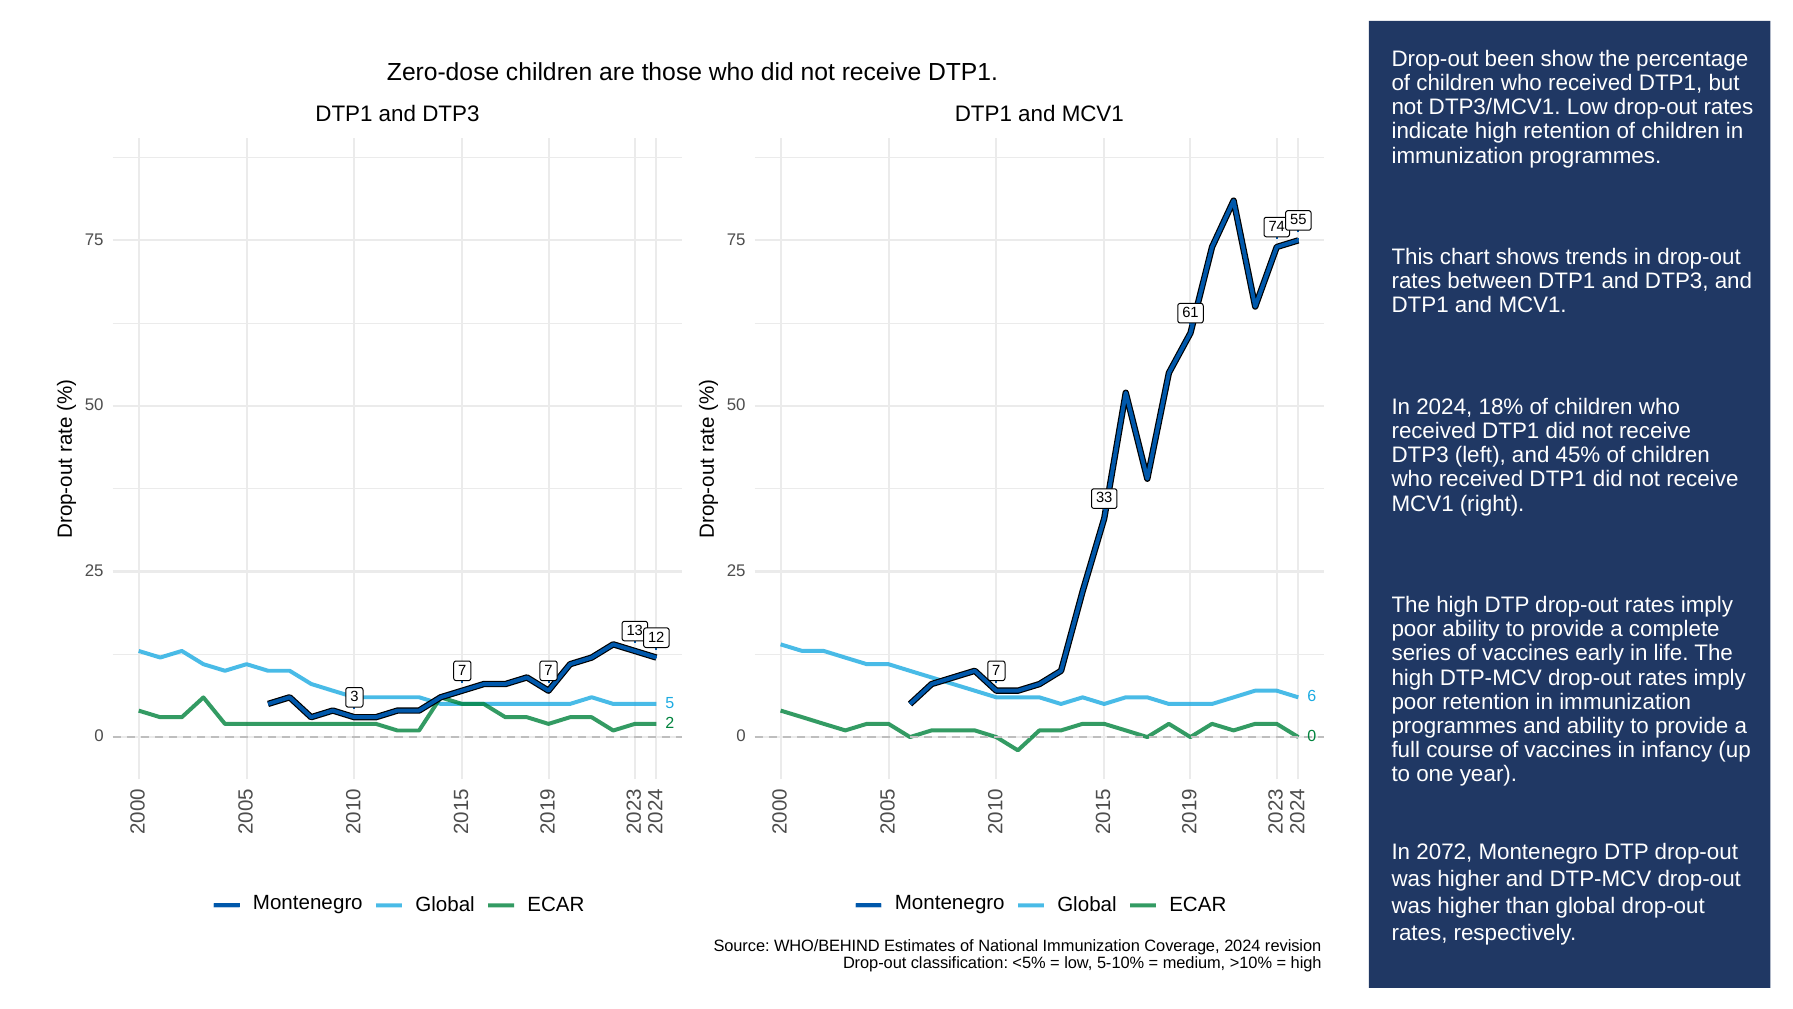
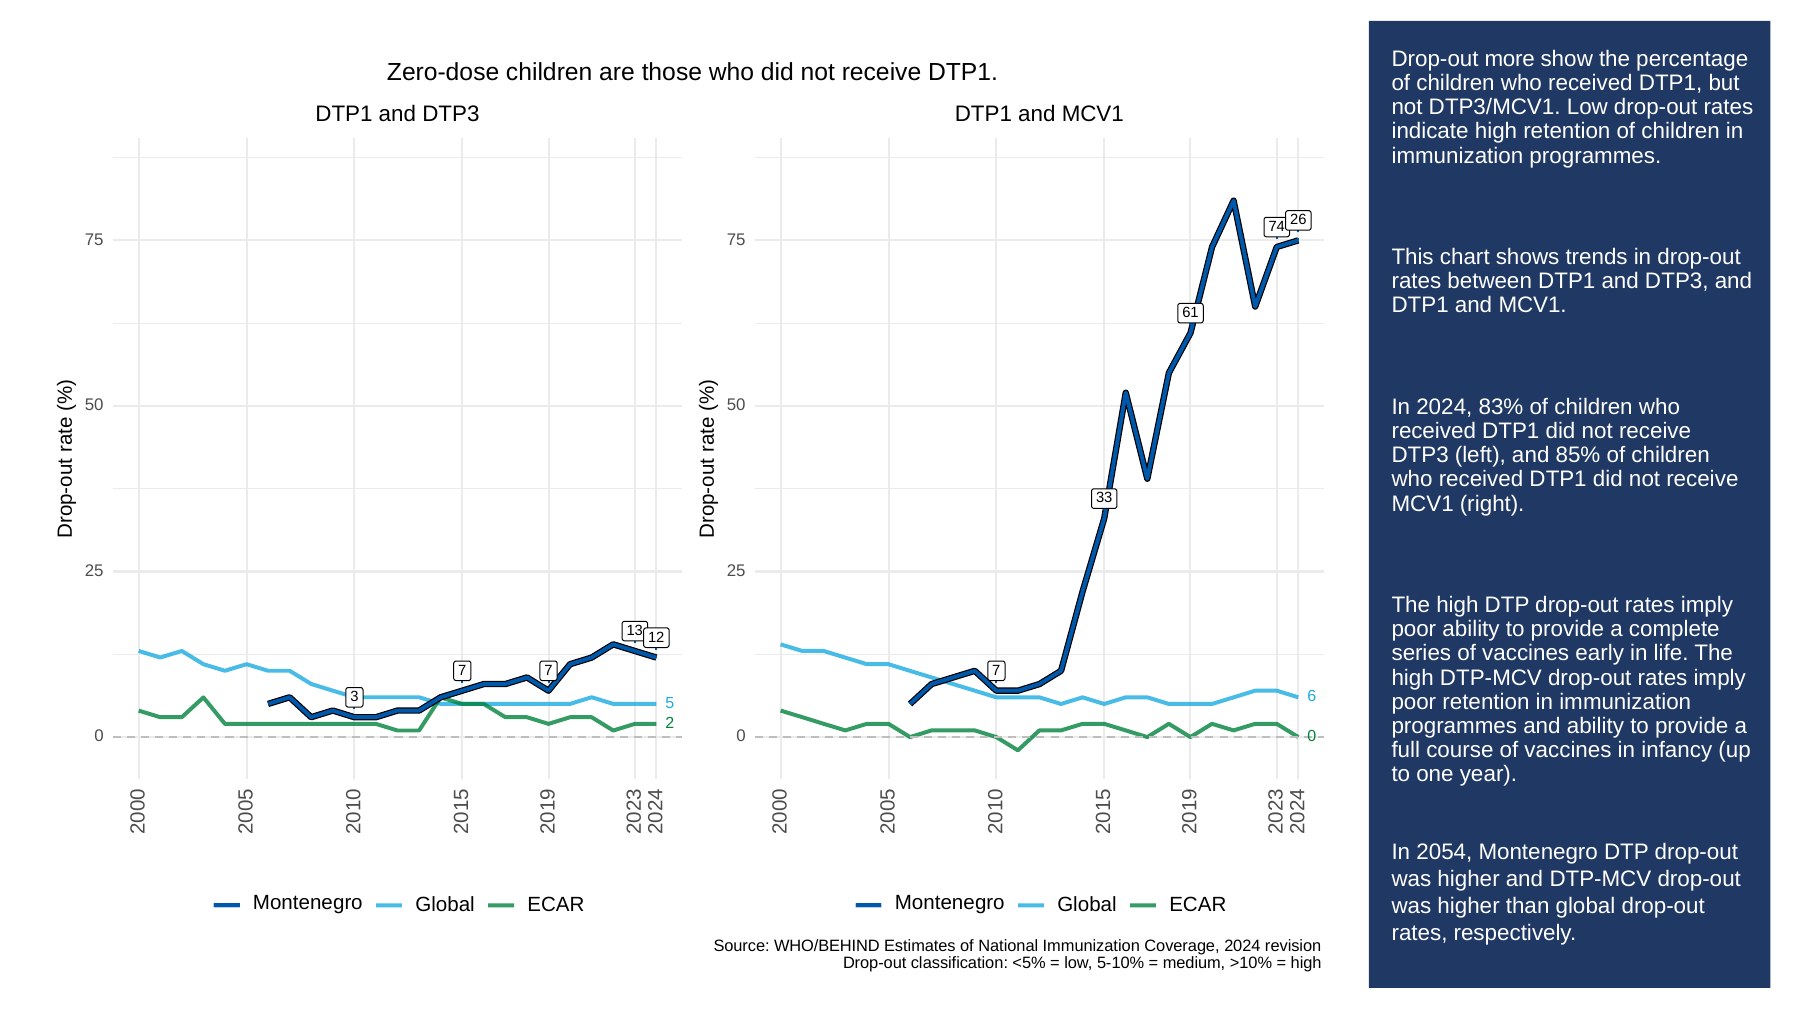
been: been -> more (1510, 59)
55: 55 -> 26 (1298, 220)
18%: 18% -> 83% (1501, 407)
45%: 45% -> 85% (1578, 455)
2072: 2072 -> 2054 (1444, 852)
